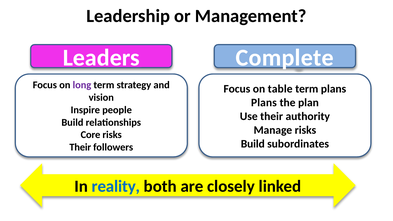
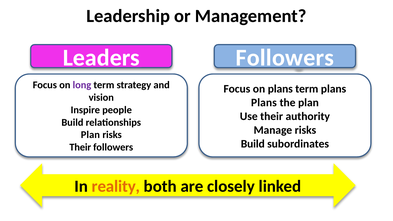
Complete: Complete -> Followers (285, 58)
on table: table -> plans (280, 89)
Core: Core -> Plan (90, 135)
reality colour: blue -> orange (116, 186)
